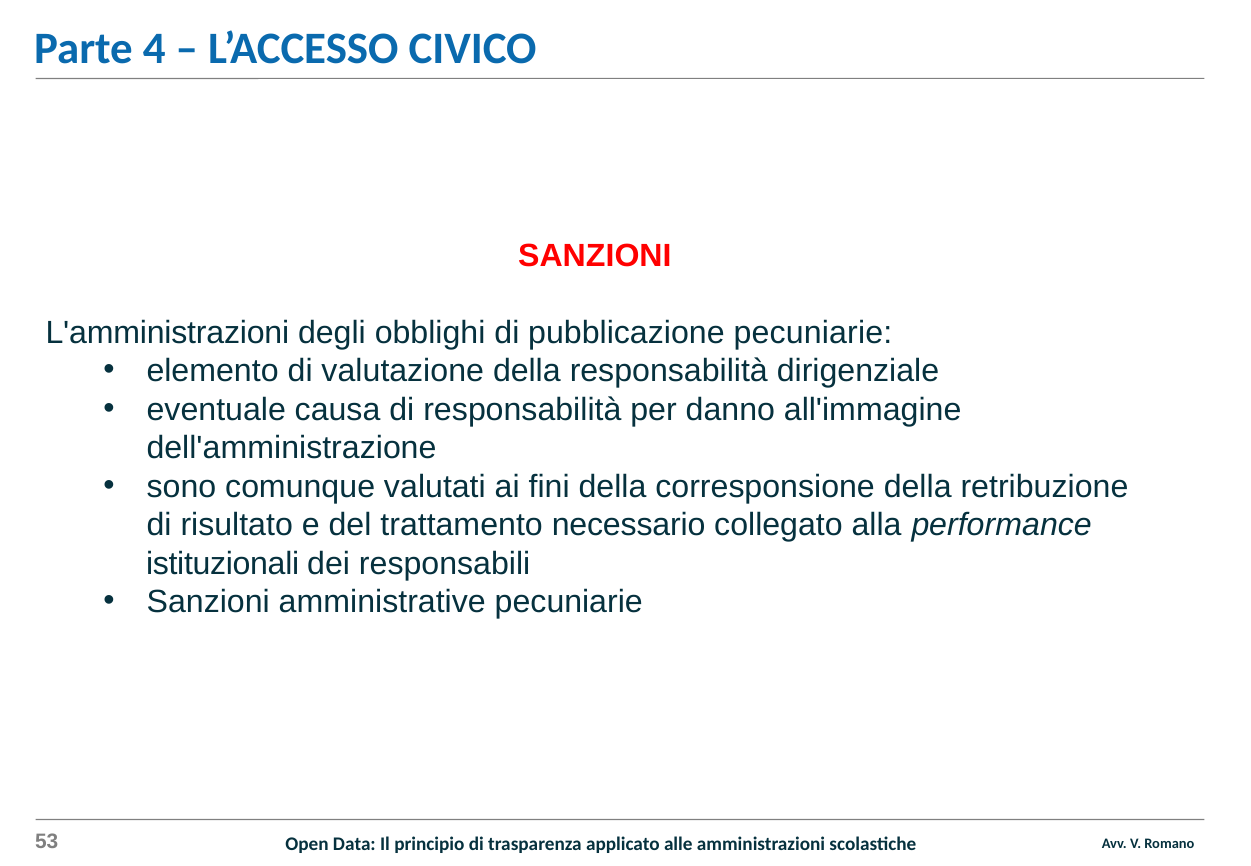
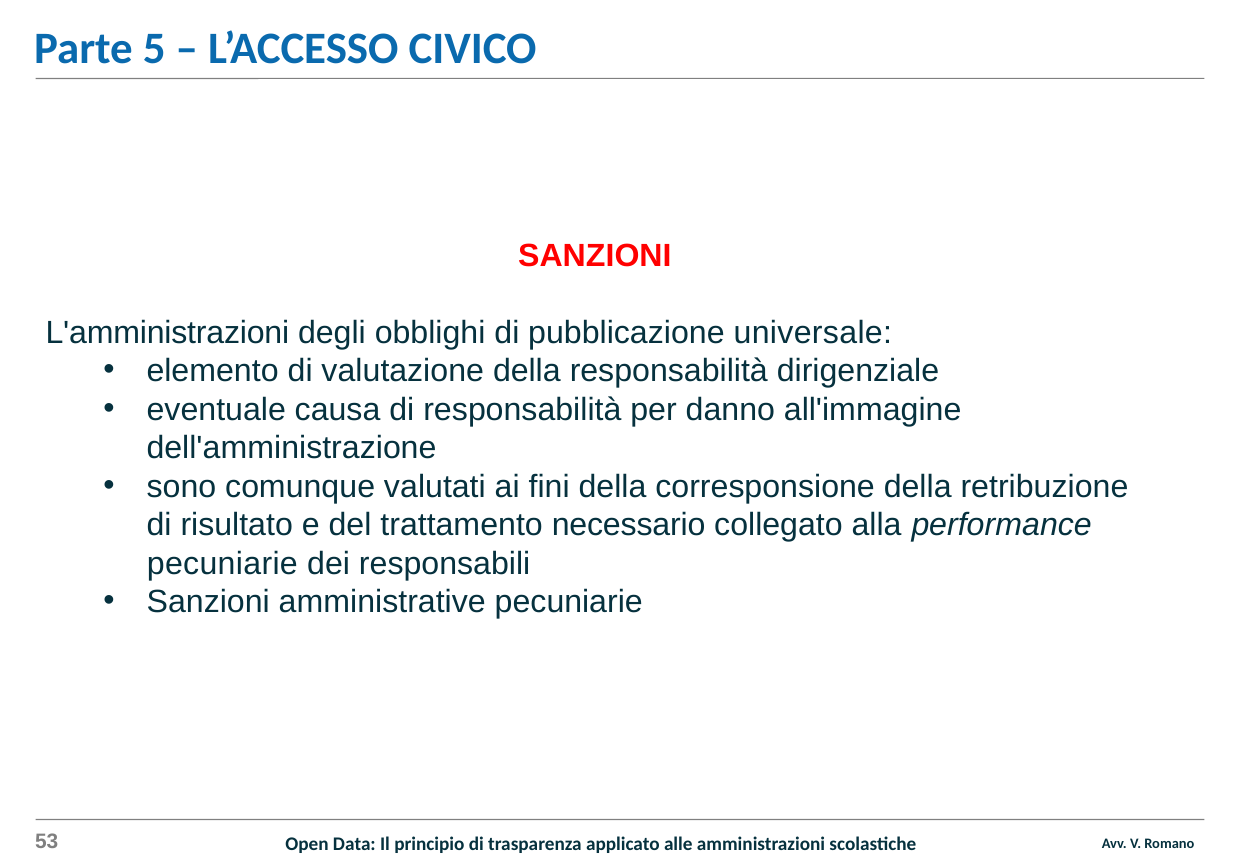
4: 4 -> 5 (154, 49)
pubblicazione pecuniarie: pecuniarie -> universale (813, 333)
istituzionali: istituzionali -> pecuniarie (222, 564)
